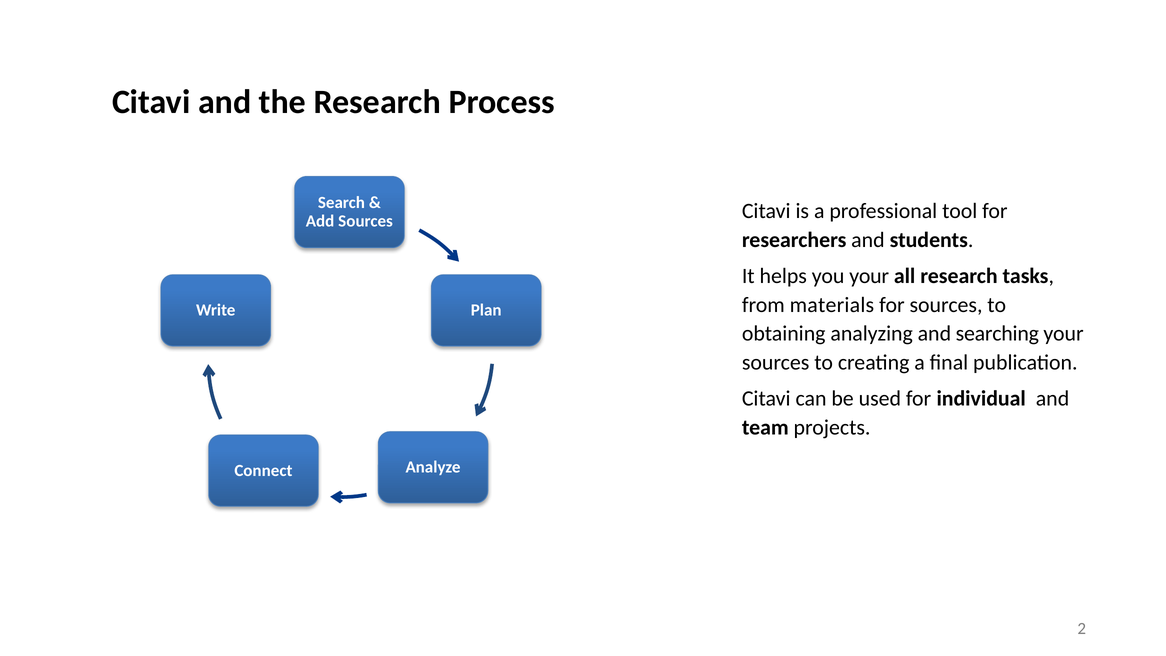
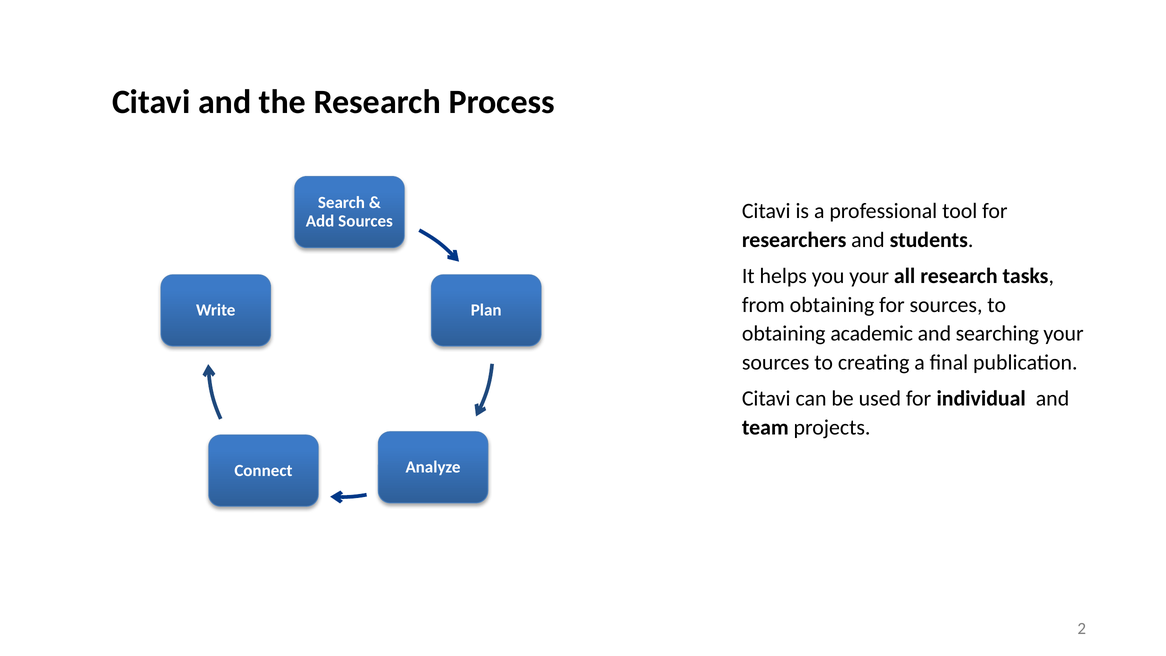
from materials: materials -> obtaining (832, 305)
analyzing: analyzing -> academic (872, 334)
